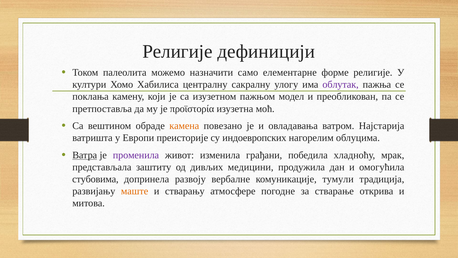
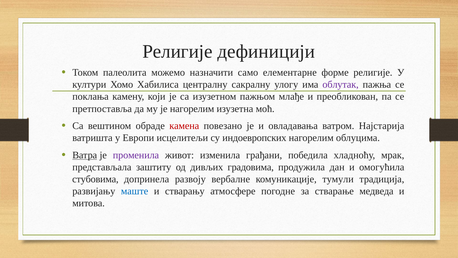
модел: модел -> млађе (291, 97)
је προϊστορία: προϊστορία -> нагорелим (192, 109)
камена colour: orange -> red (184, 126)
преисторије: преисторије -> исцелитељи (182, 138)
медицини: медицини -> градовима (251, 167)
маште colour: orange -> blue (135, 191)
открива: открива -> медведа (376, 191)
